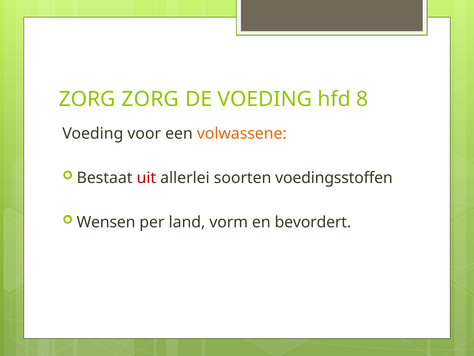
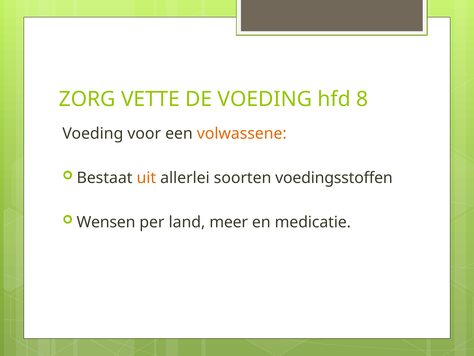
ZORG ZORG: ZORG -> VETTE (150, 99)
uit colour: red -> orange (146, 178)
vorm: vorm -> meer (229, 222)
bevordert: bevordert -> medicatie (313, 222)
